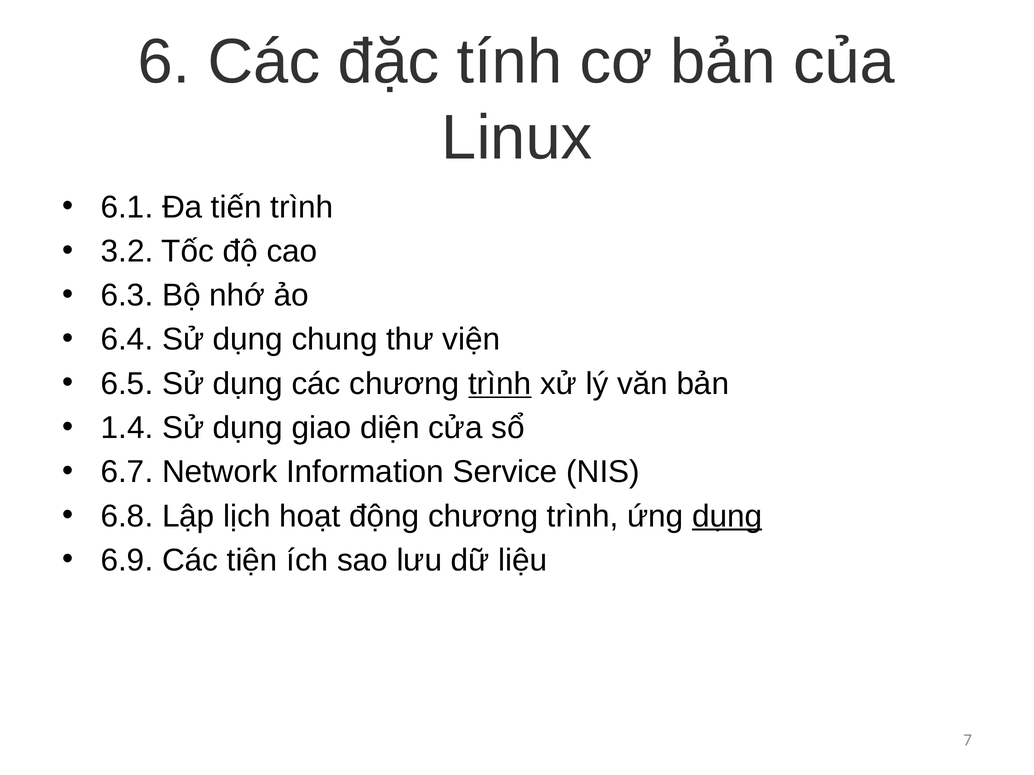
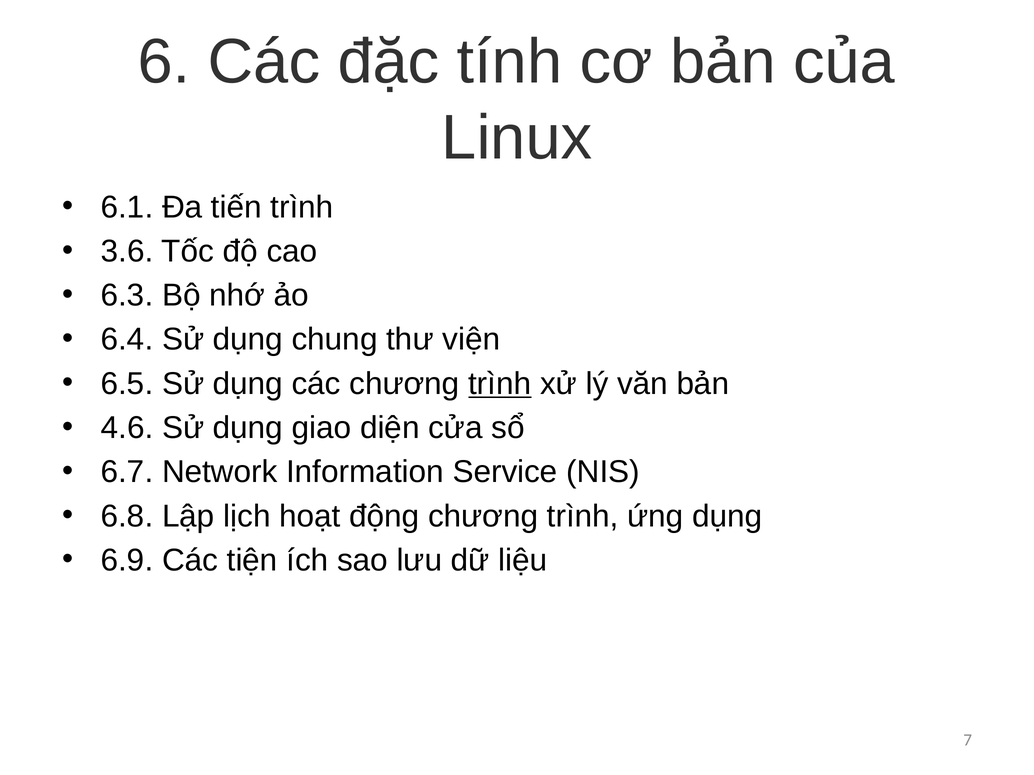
3.2: 3.2 -> 3.6 (127, 251)
1.4: 1.4 -> 4.6 (127, 428)
dụng underline: present -> none (727, 516)
